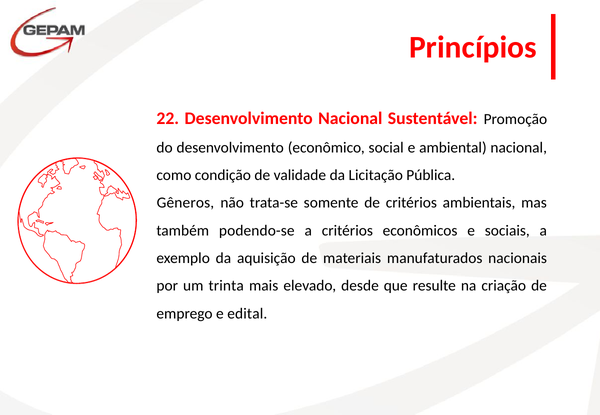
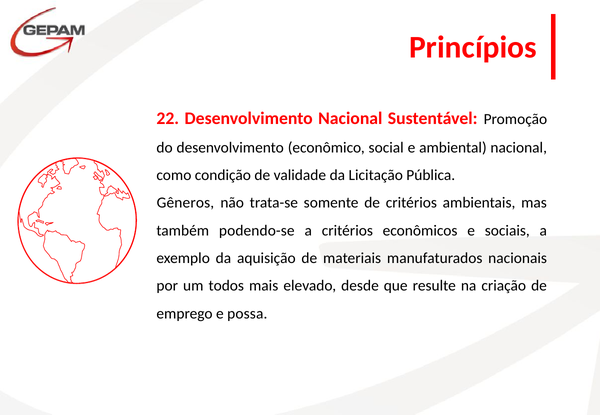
trinta: trinta -> todos (226, 286)
edital: edital -> possa (247, 314)
